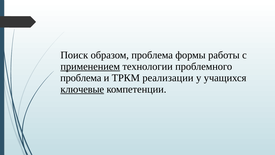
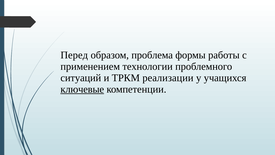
Поиск: Поиск -> Перед (74, 55)
применением underline: present -> none (90, 66)
проблема: проблема -> ситуаций (81, 78)
